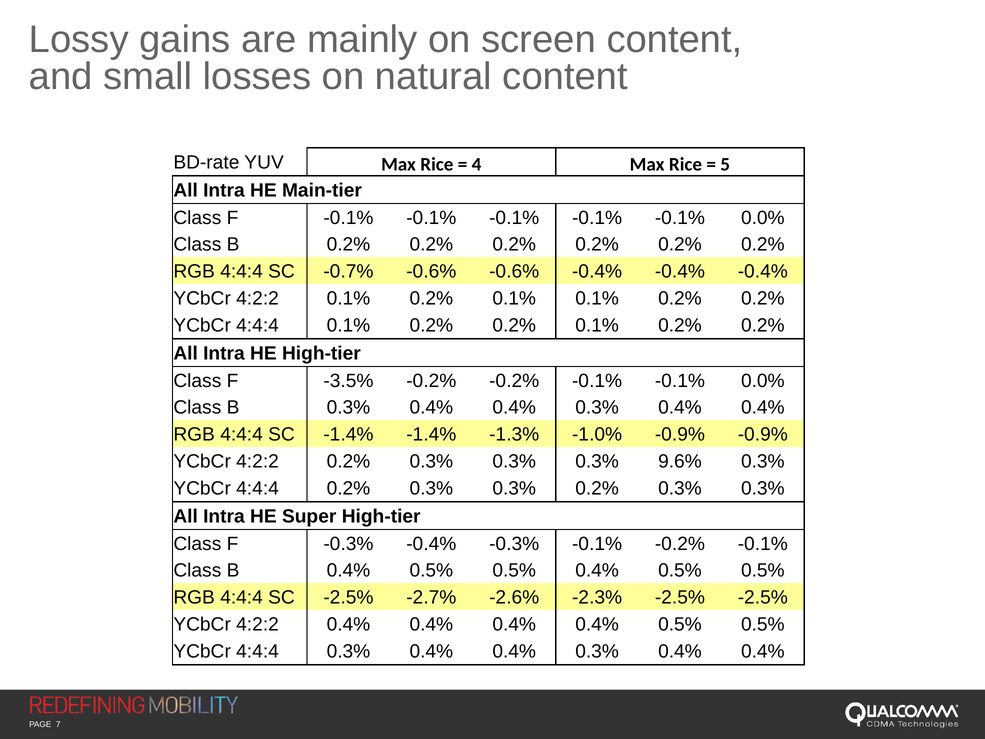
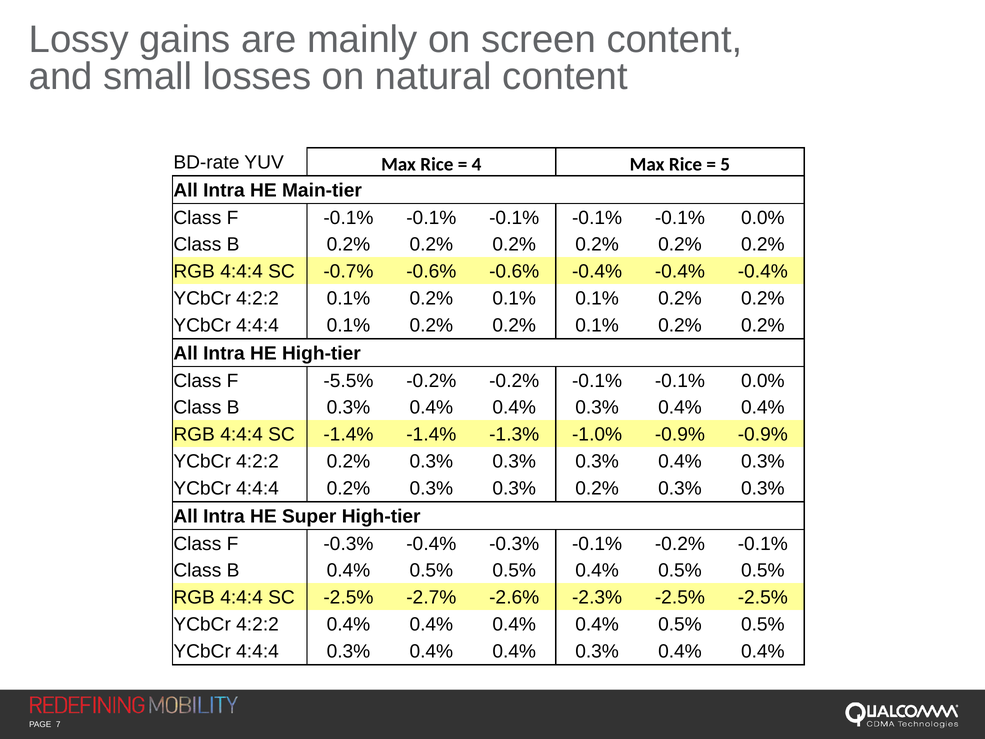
-3.5%: -3.5% -> -5.5% (348, 381)
0.3% 0.3% 9.6%: 9.6% -> 0.4% (680, 461)
